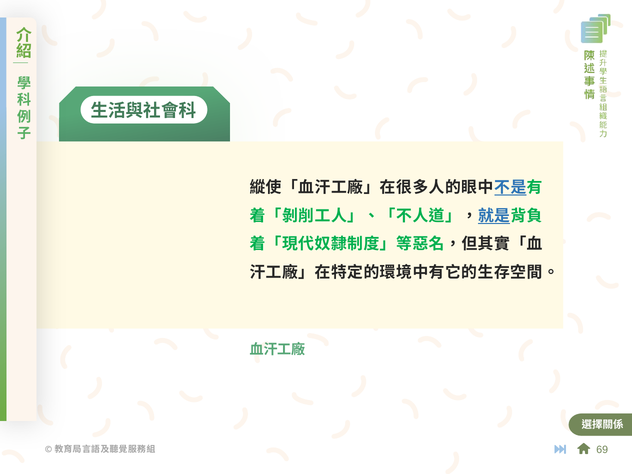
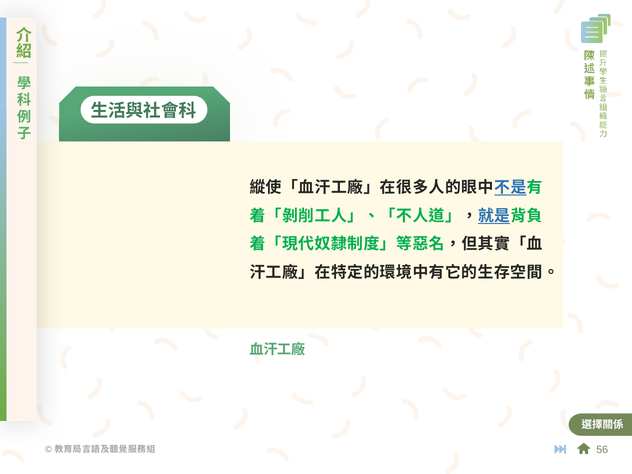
69: 69 -> 56 (602, 450)
